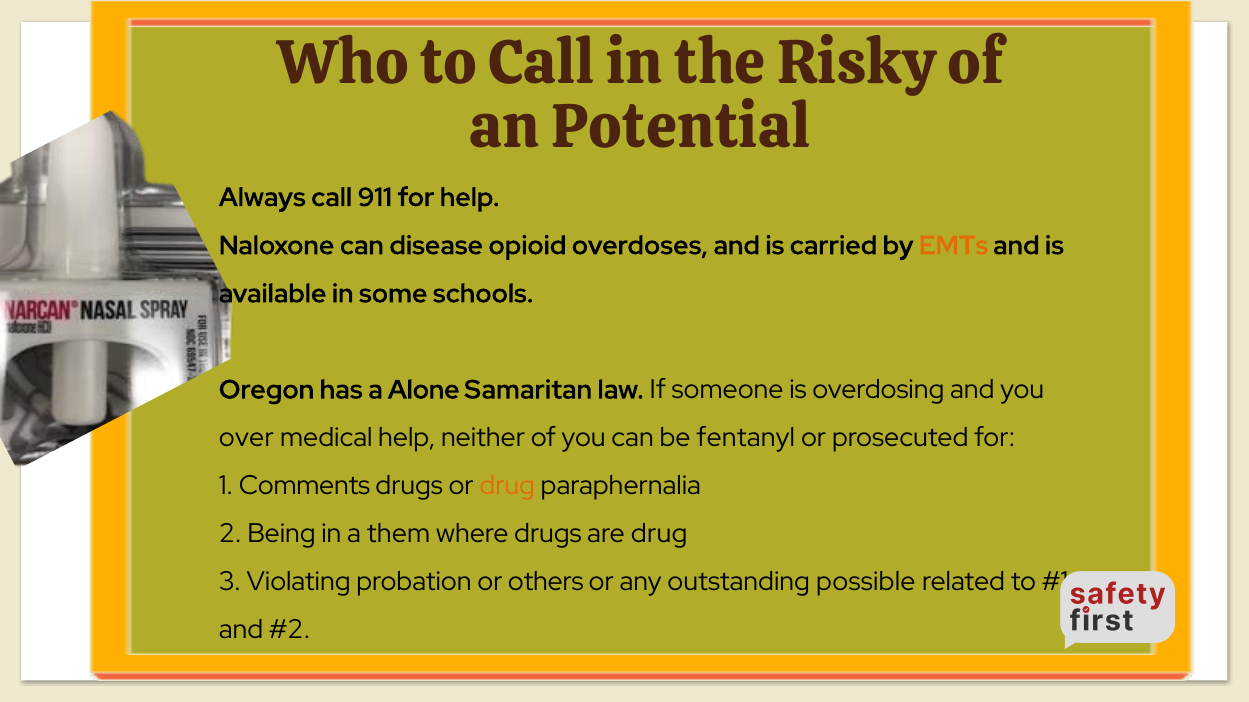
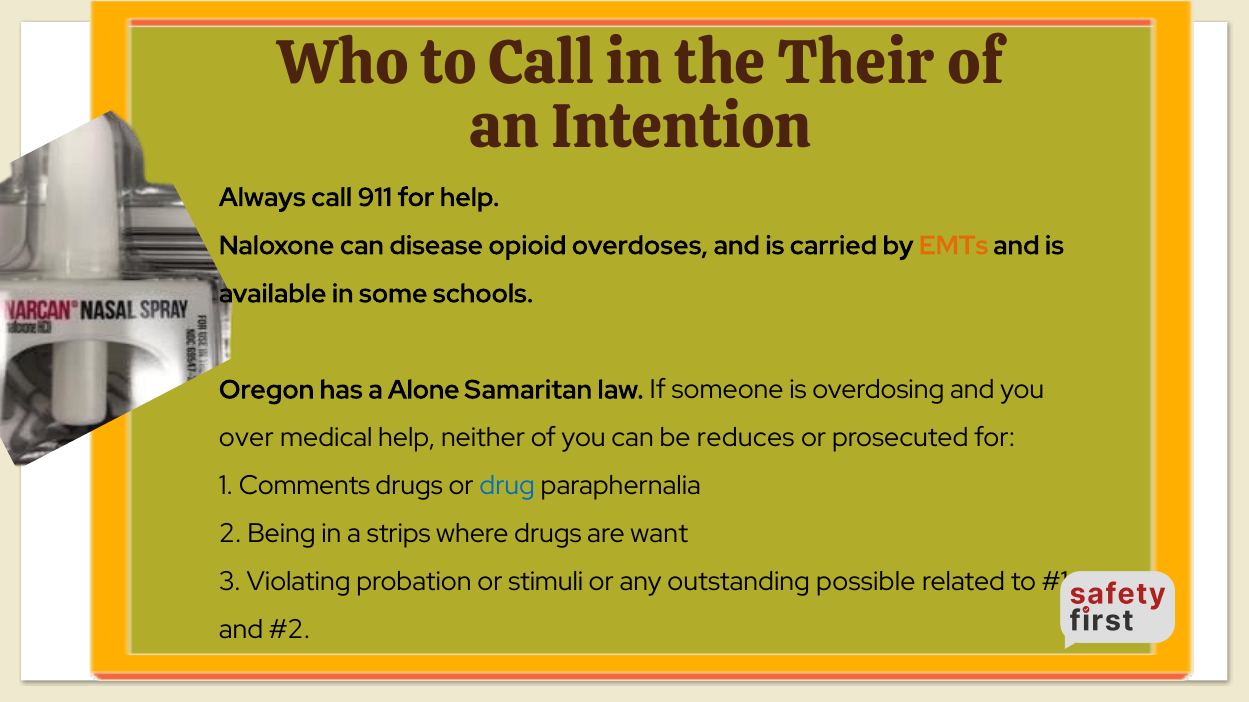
Risky: Risky -> Their (856, 63)
Potential: Potential -> Intention (682, 128)
fentanyl: fentanyl -> reduces (746, 438)
drug colour: orange -> blue (507, 486)
them: them -> strips (399, 534)
are drug: drug -> want (659, 534)
others: others -> stimuli (546, 582)
